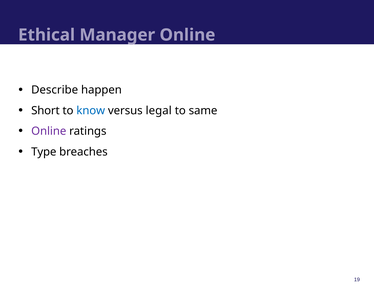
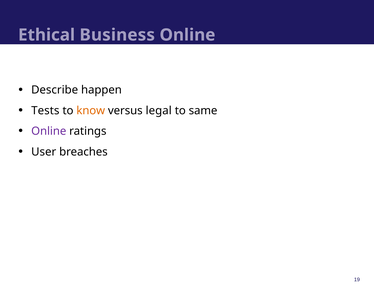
Manager: Manager -> Business (117, 35)
Short: Short -> Tests (45, 111)
know colour: blue -> orange (91, 111)
Type: Type -> User (44, 152)
